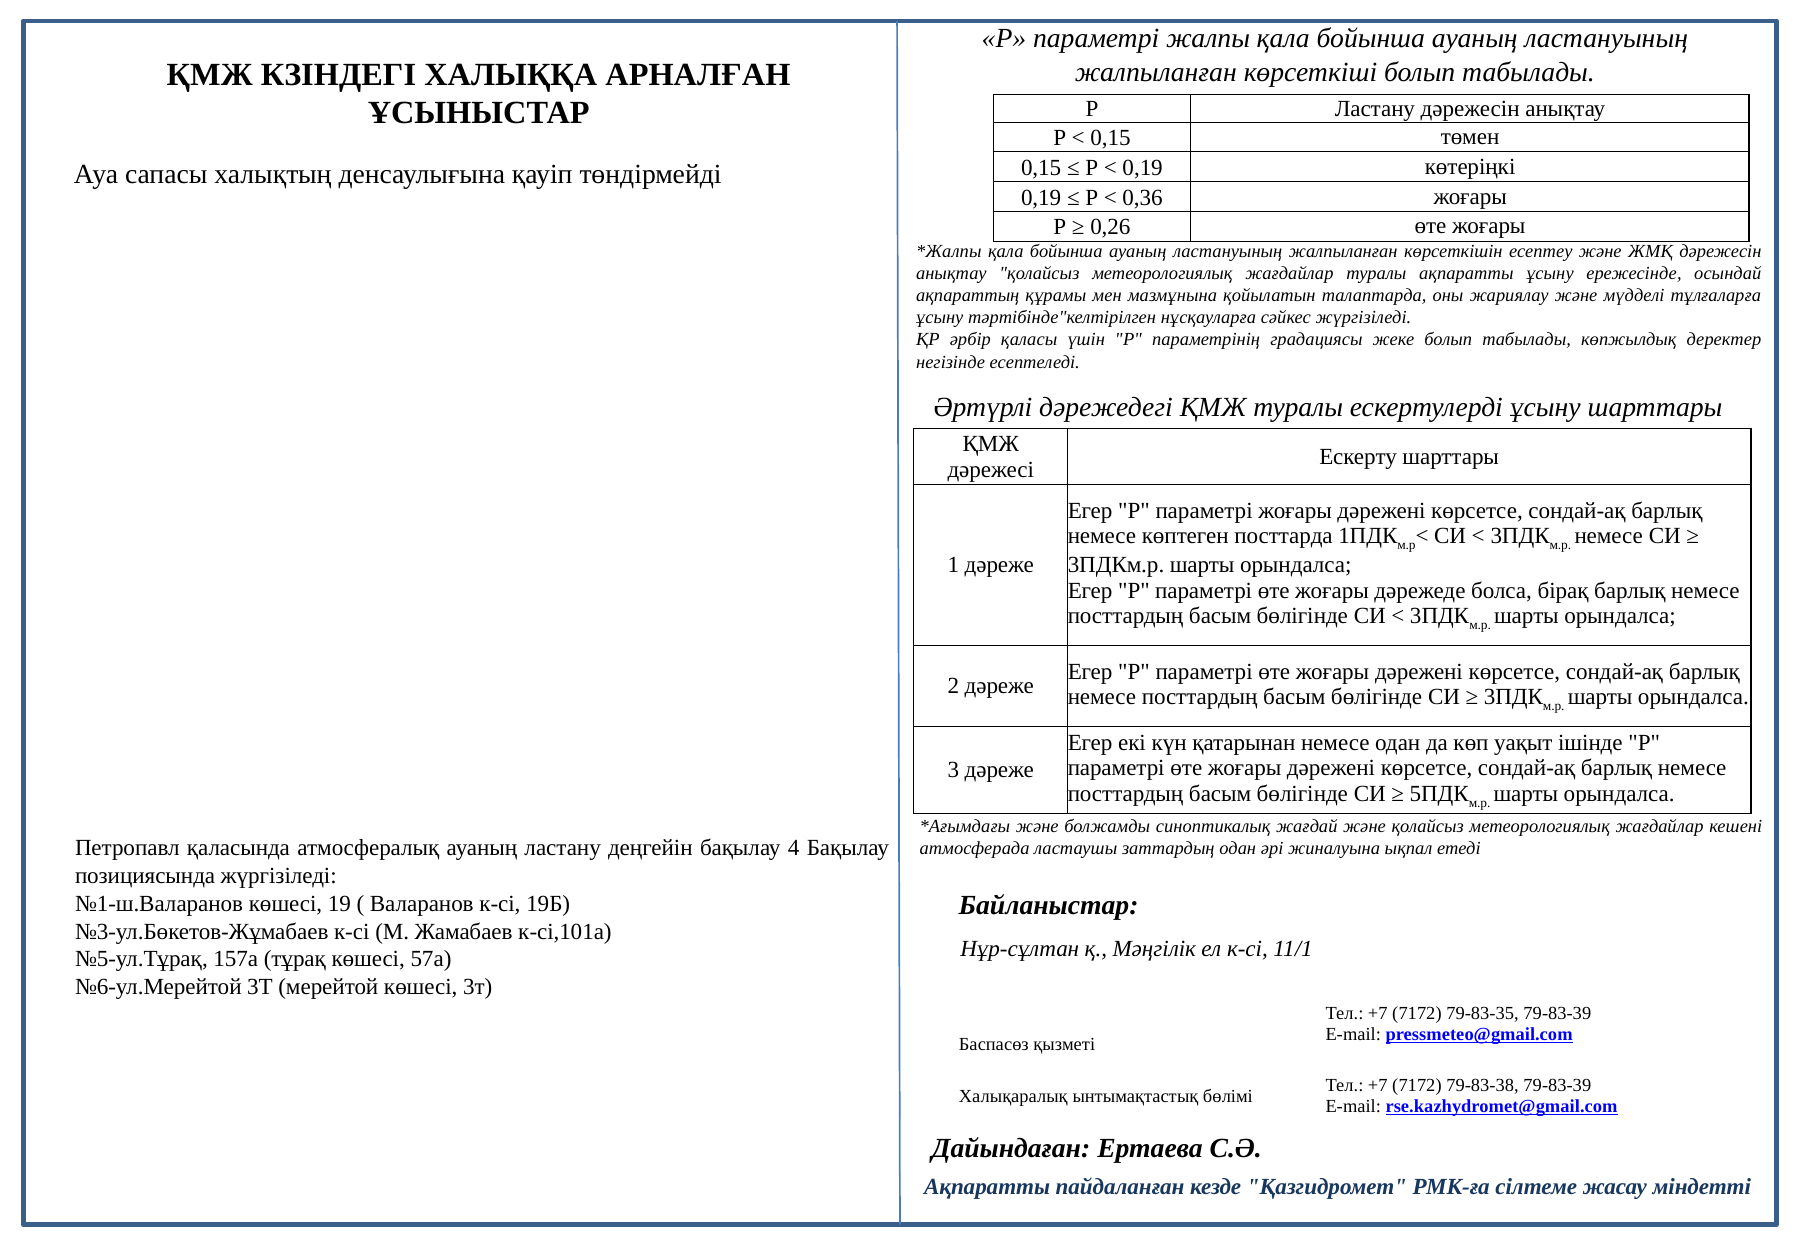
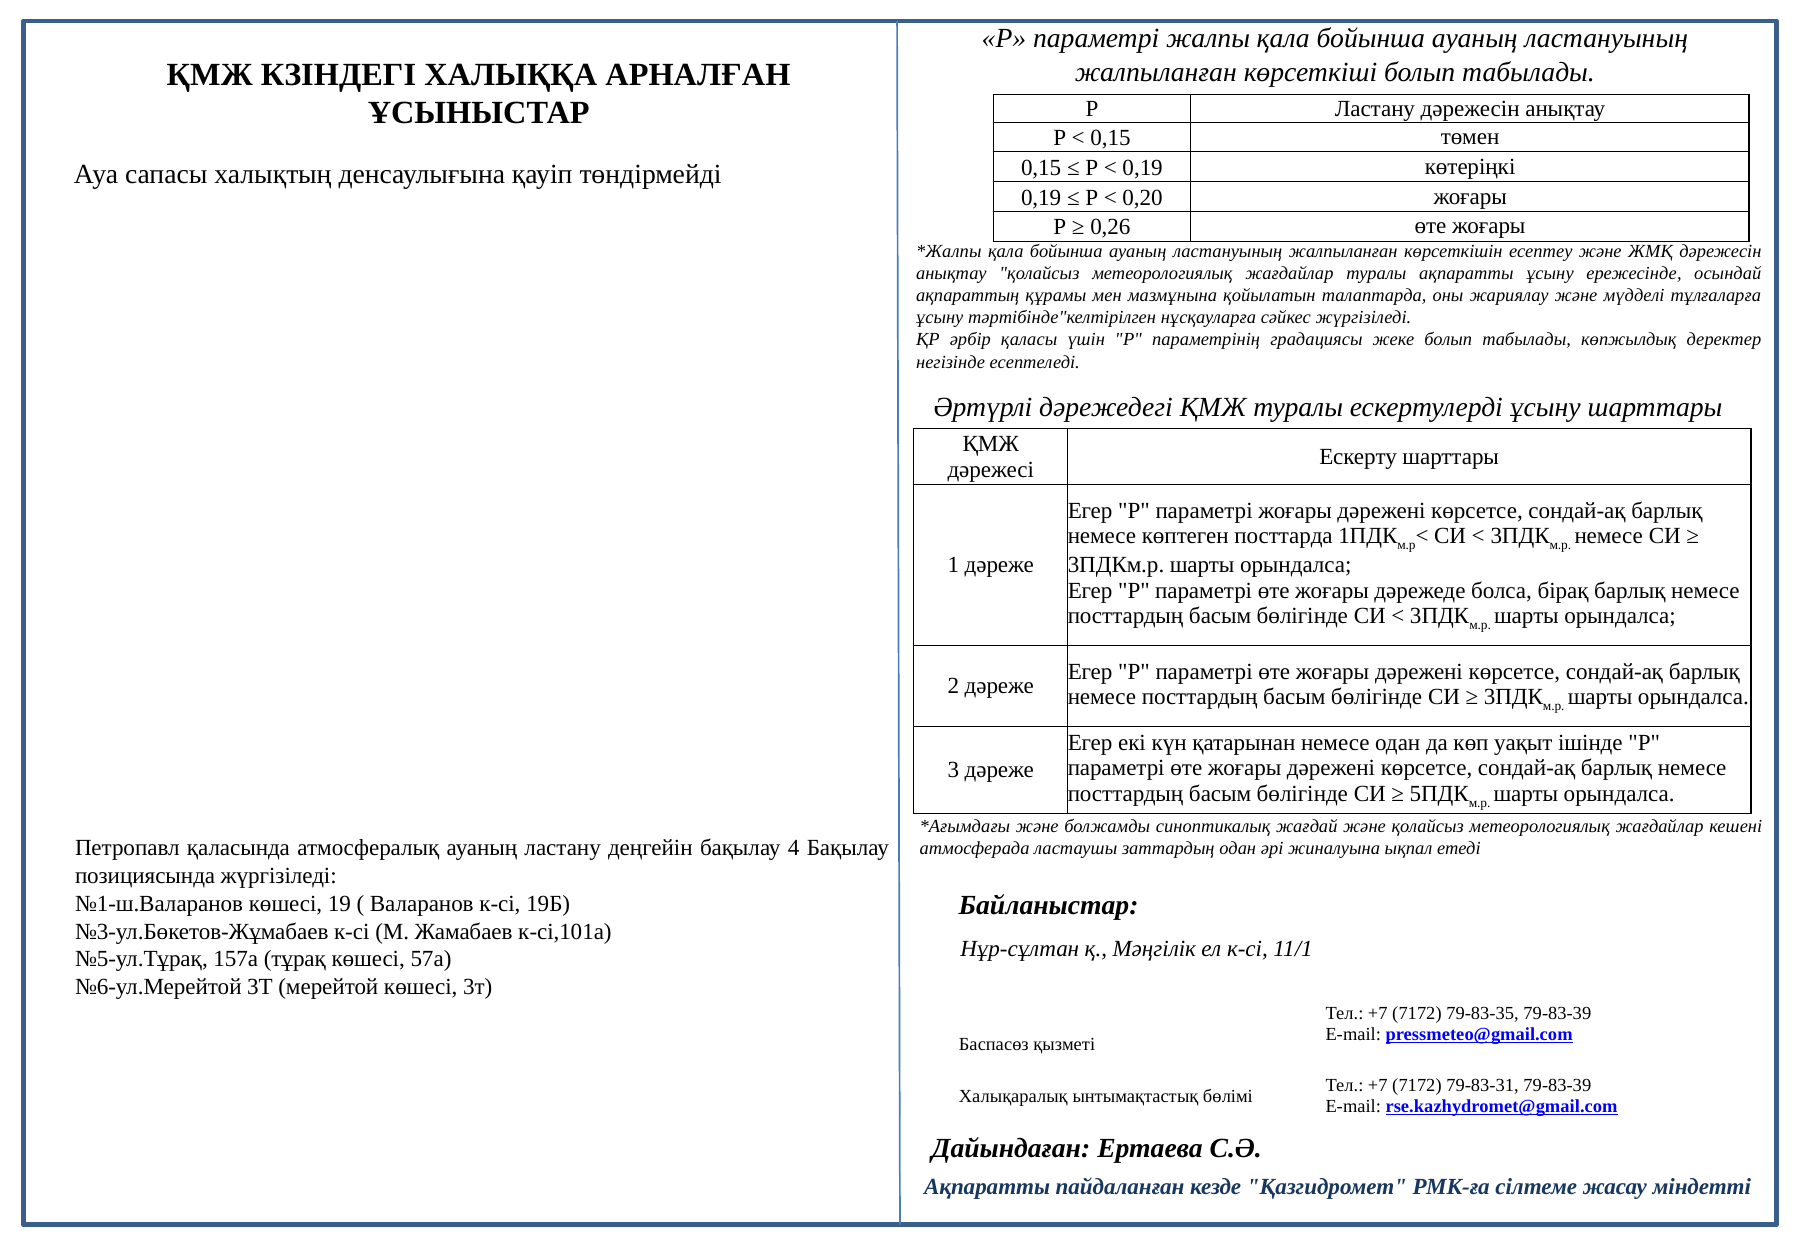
0,36: 0,36 -> 0,20 (1143, 198)
79-83-38: 79-83-38 -> 79-83-31 (1483, 1086)
